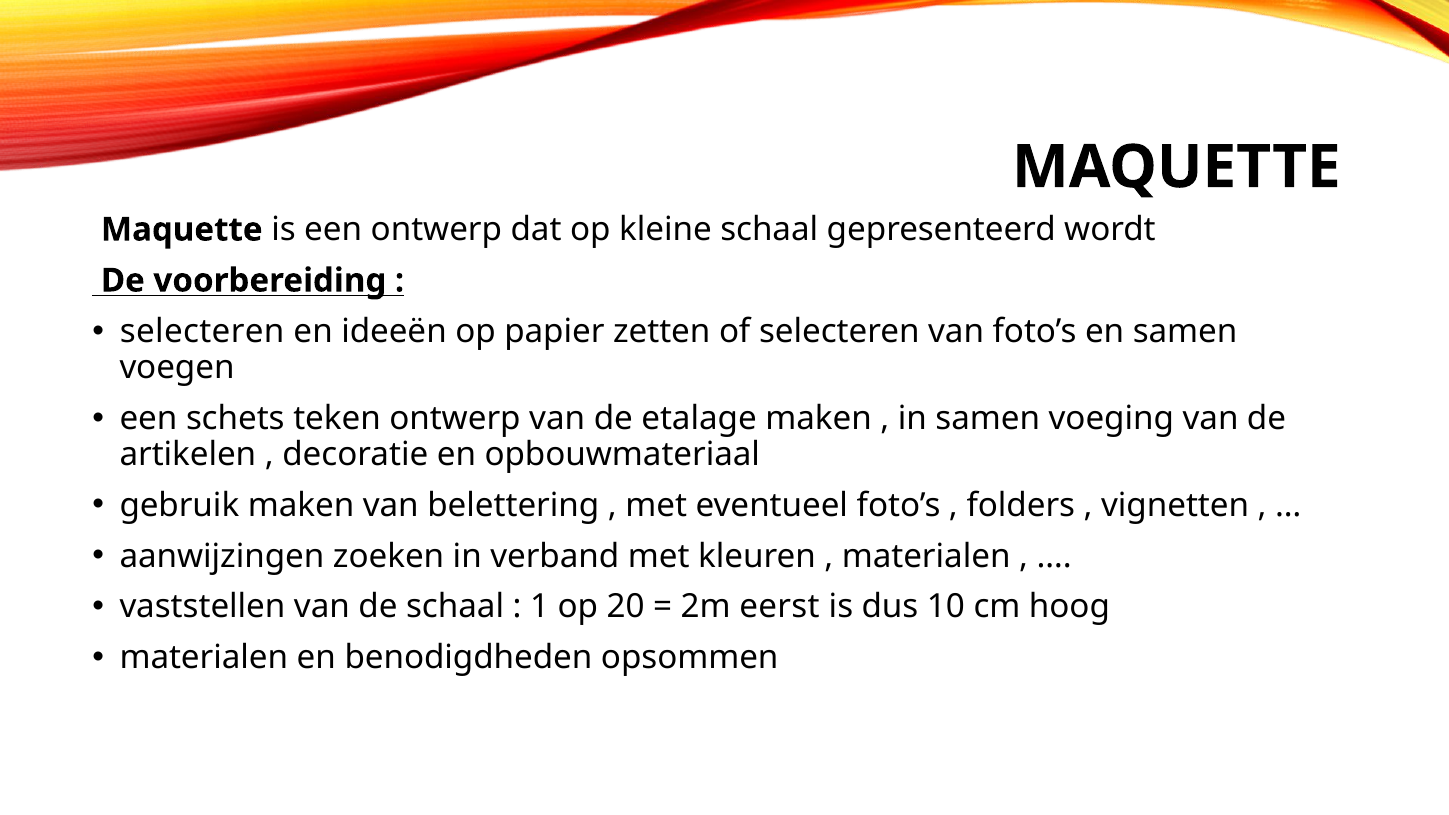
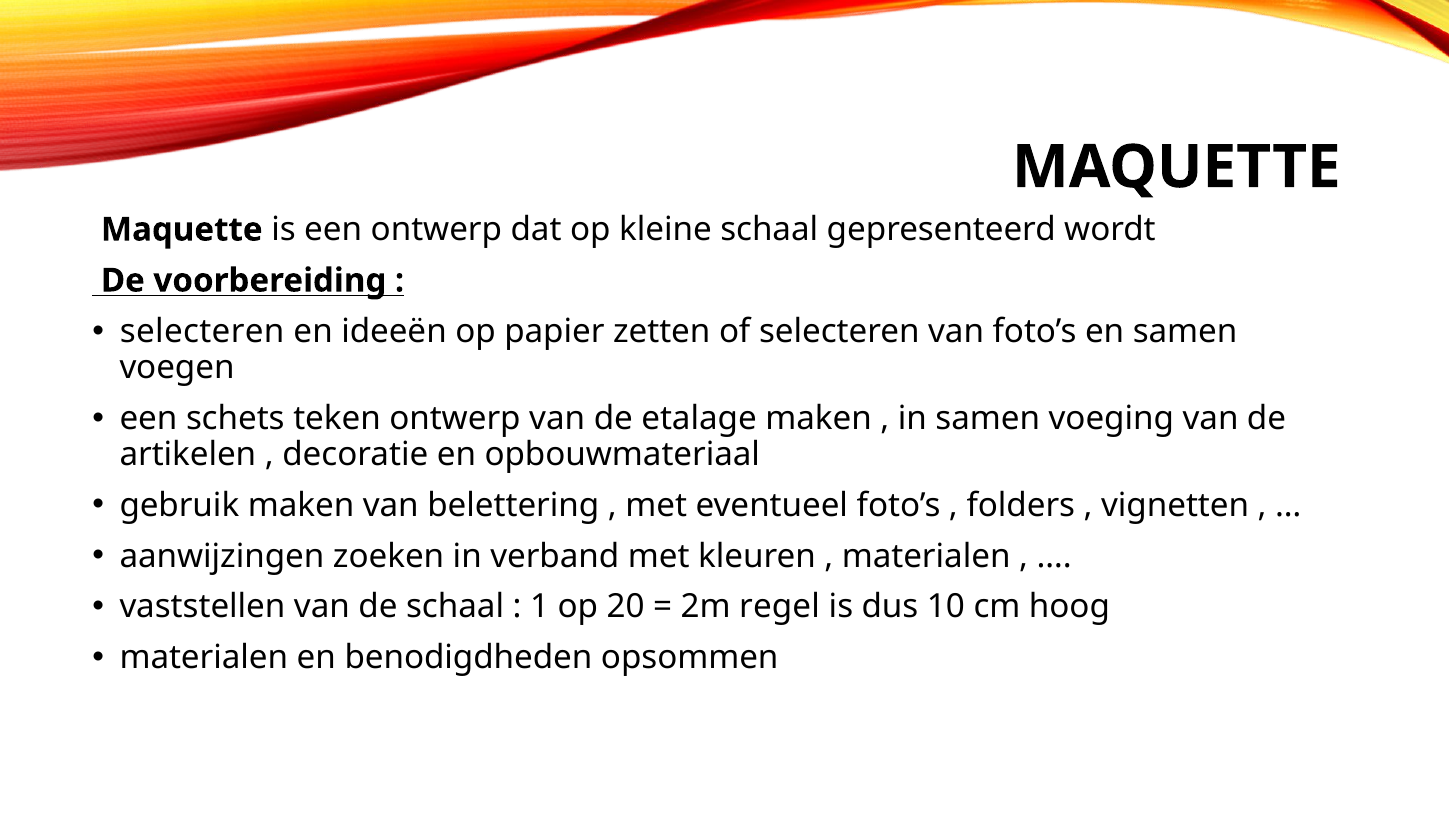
eerst: eerst -> regel (780, 607)
